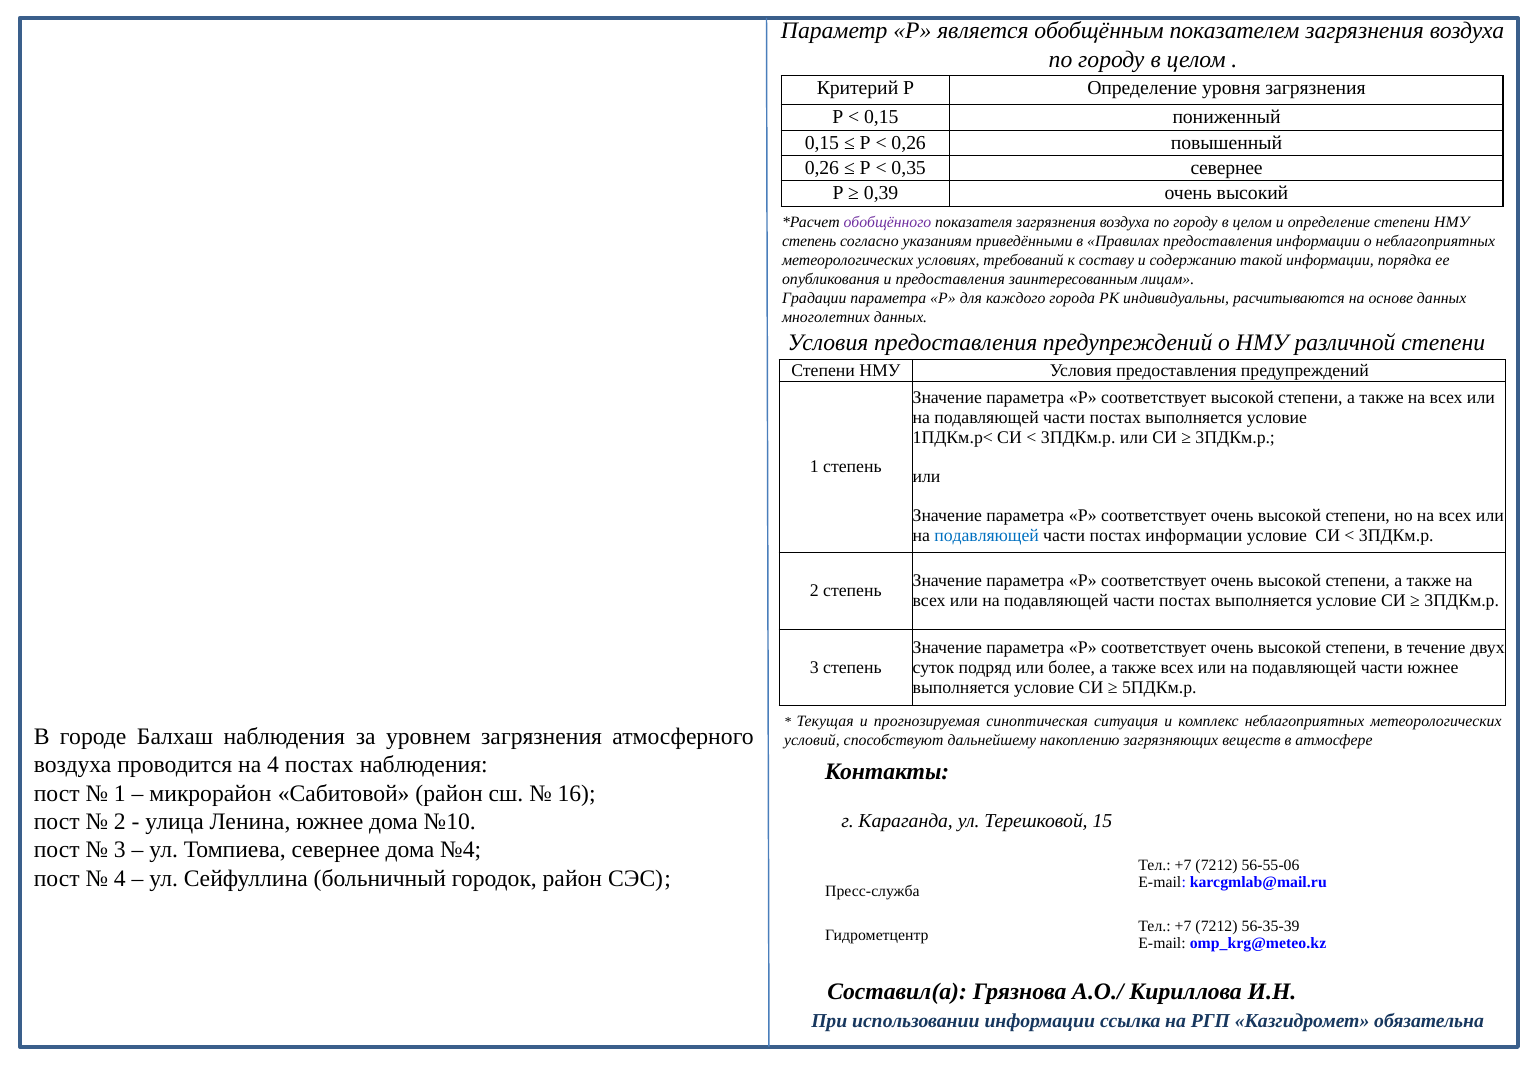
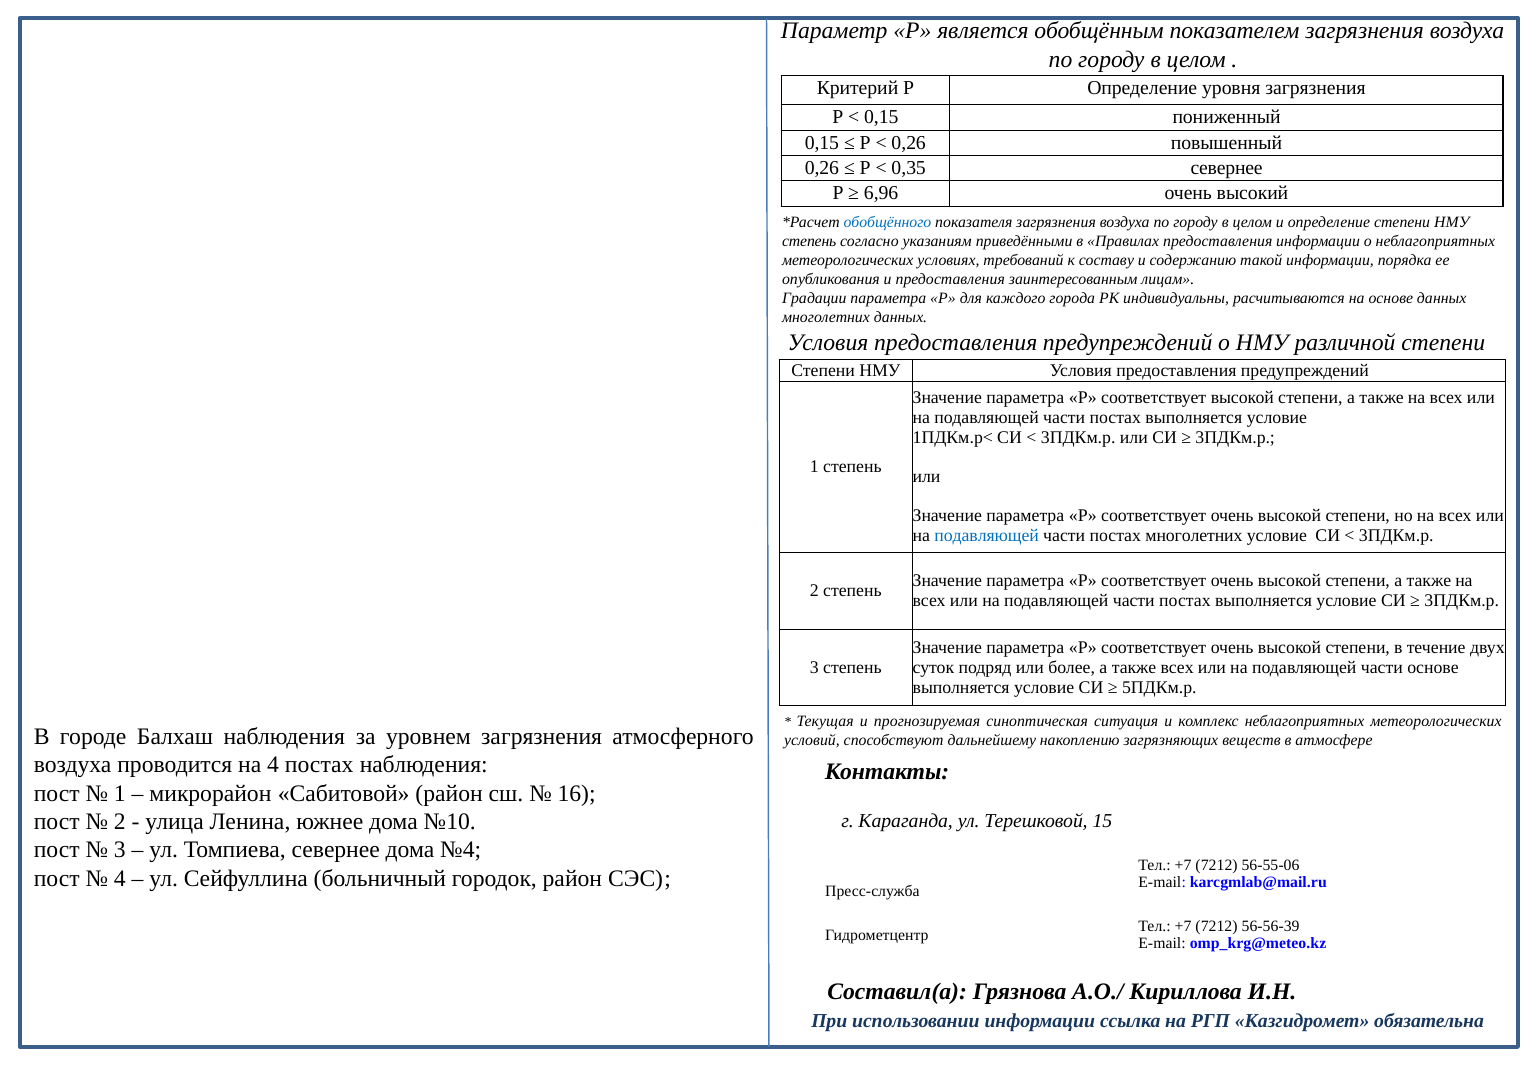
0,39: 0,39 -> 6,96 (881, 193)
обобщённого colour: purple -> blue (887, 223)
постах информации: информации -> многолетних (1194, 536)
части южнее: южнее -> основе (1433, 667)
56-35-39: 56-35-39 -> 56-56-39 (1271, 926)
